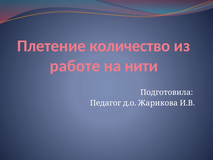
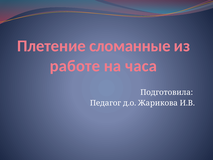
количество: количество -> сломанные (130, 46)
нити: нити -> часа (141, 66)
